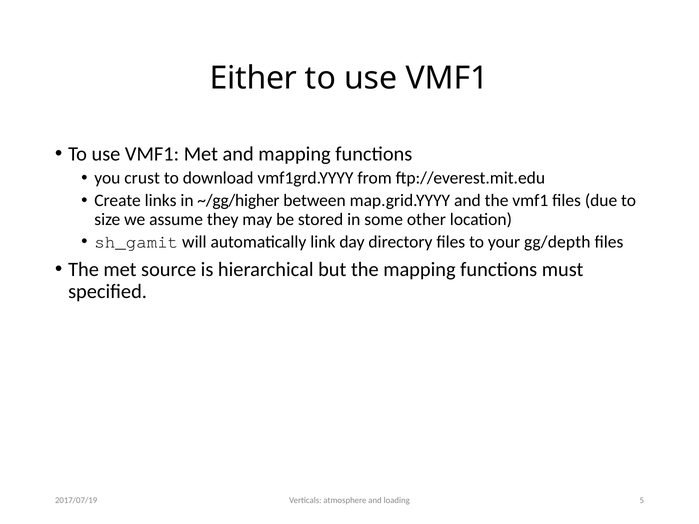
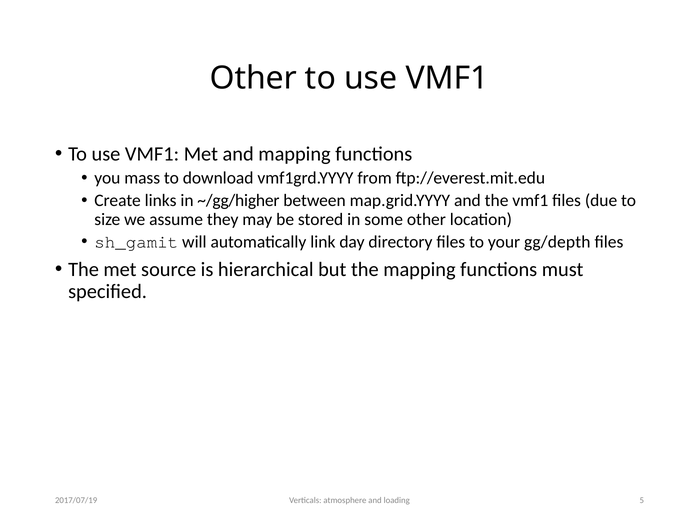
Either: Either -> Other (253, 78)
crust: crust -> mass (142, 178)
